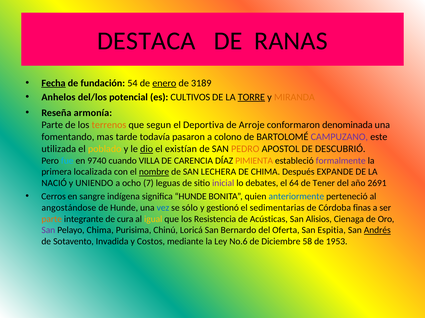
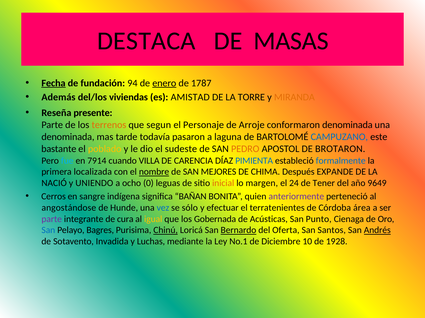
RANAS: RANAS -> MASAS (291, 41)
54: 54 -> 94 (132, 83)
3189: 3189 -> 1787 (201, 83)
Anhelos: Anhelos -> Además (58, 97)
potencial: potencial -> viviendas (129, 97)
CULTIVOS: CULTIVOS -> AMISTAD (190, 97)
TORRE underline: present -> none (251, 97)
armonía: armonía -> presente (93, 113)
Deportiva: Deportiva -> Personaje (204, 125)
fomentando: fomentando -> denominada (68, 137)
colono: colono -> laguna (228, 137)
CAMPUZANO colour: purple -> blue (339, 137)
utilizada: utilizada -> bastante (59, 149)
dio underline: present -> none (147, 149)
existían: existían -> sudeste (181, 149)
DESCUBRIÓ: DESCUBRIÓ -> BROTARON (340, 149)
9740: 9740 -> 7914 (97, 161)
PIMIENTA colour: orange -> blue (254, 161)
formalmente colour: purple -> blue (341, 161)
LECHERA: LECHERA -> MEJORES (219, 172)
7: 7 -> 0 (148, 184)
inicial colour: purple -> orange (223, 184)
debates: debates -> margen (262, 184)
64: 64 -> 24 (294, 184)
2691: 2691 -> 9649 (377, 184)
significa HUNDE: HUNDE -> BAÑAN (191, 197)
anteriormente colour: blue -> purple (296, 197)
gestionó: gestionó -> efectuar (223, 208)
sedimentarias: sedimentarias -> terratenientes (277, 208)
finas: finas -> área (362, 208)
parte colour: orange -> purple (52, 219)
Resistencia: Resistencia -> Gobernada (215, 219)
Alisios: Alisios -> Punto (319, 219)
San colour: purple -> blue (48, 231)
Pelayo Chima: Chima -> Bagres (100, 231)
Chinú underline: none -> present (166, 231)
Bernardo underline: none -> present (238, 231)
Espitia: Espitia -> Santos (332, 231)
Costos: Costos -> Luchas (151, 242)
No.6: No.6 -> No.1 (238, 242)
58: 58 -> 10 (307, 242)
1953: 1953 -> 1928 (337, 242)
